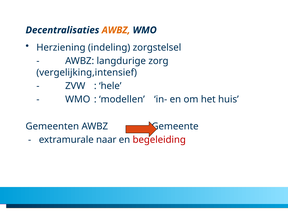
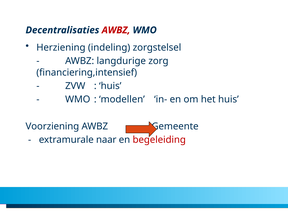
AWBZ colour: orange -> red (116, 30)
vergelijking,intensief: vergelijking,intensief -> financiering,intensief (87, 73)
hele: hele -> huis (110, 86)
Gemeenten: Gemeenten -> Voorziening (52, 126)
